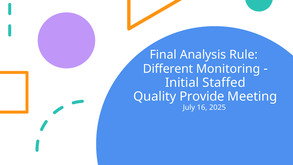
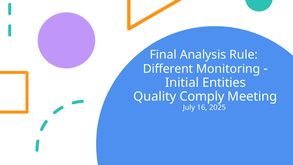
Staffed: Staffed -> Entities (224, 83)
Provide: Provide -> Comply (202, 96)
